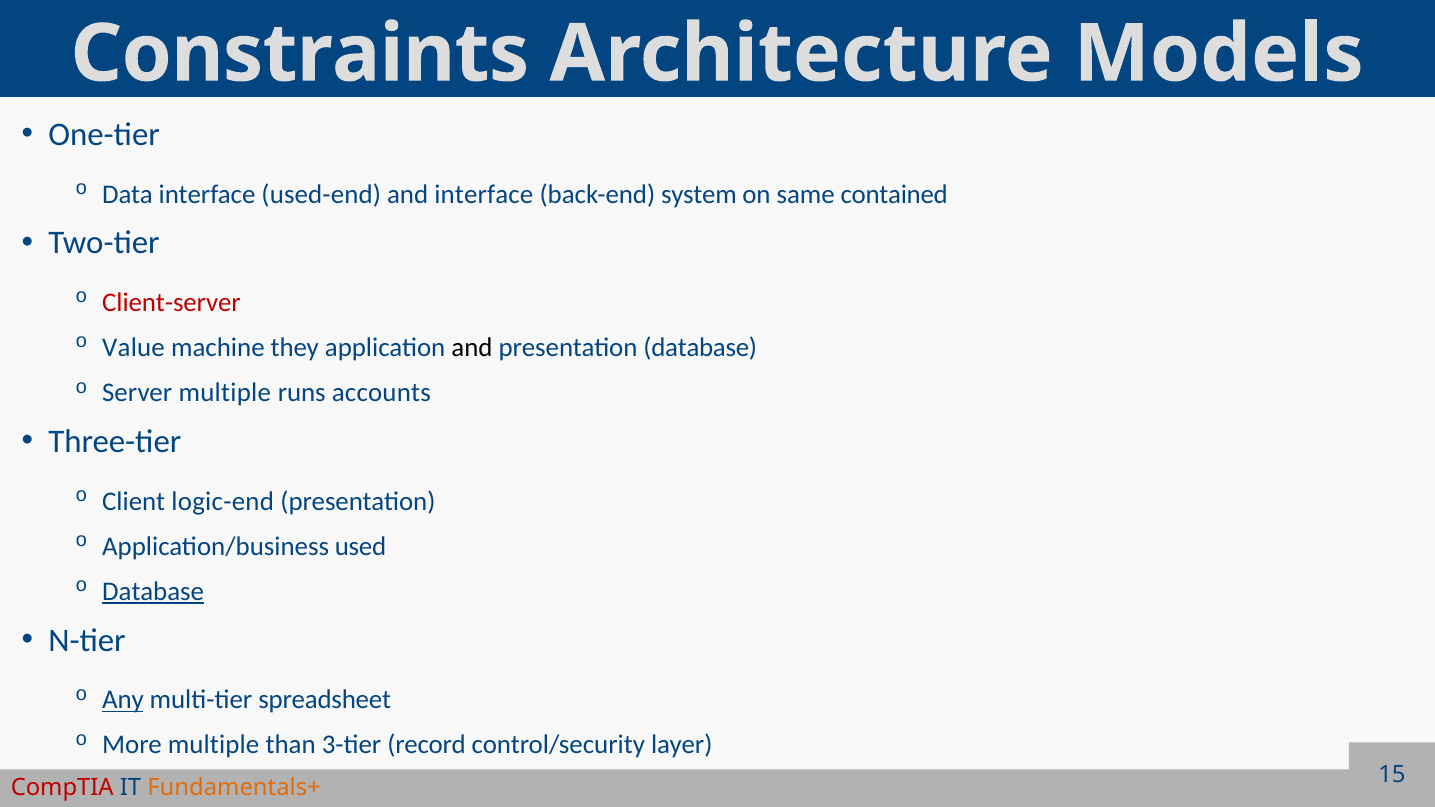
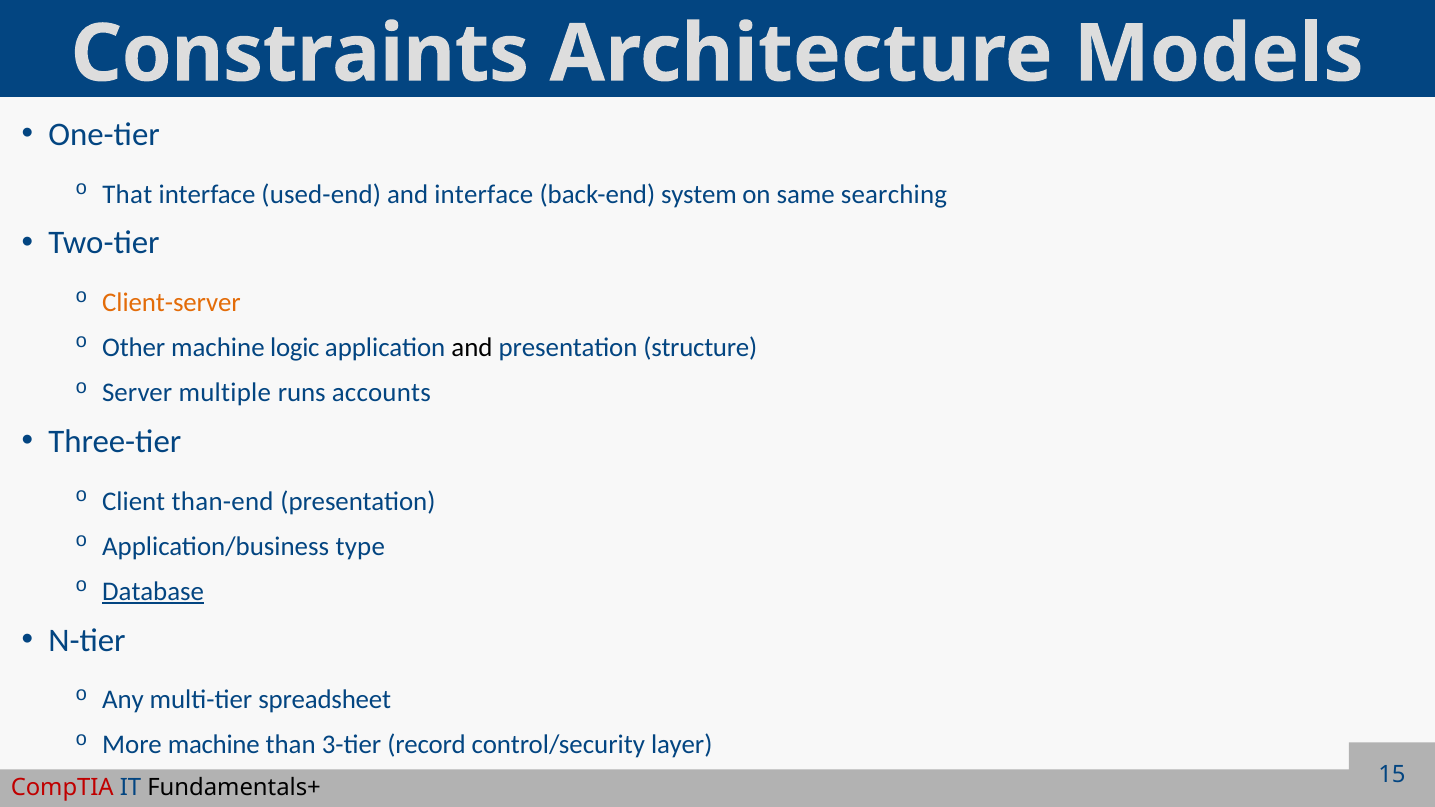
Data: Data -> That (127, 194)
contained: contained -> searching (894, 194)
Client-server colour: red -> orange (171, 303)
Value: Value -> Other (134, 348)
they: they -> logic (295, 348)
presentation database: database -> structure (700, 348)
logic-end: logic-end -> than-end (223, 501)
used: used -> type (360, 547)
Any underline: present -> none (123, 700)
More multiple: multiple -> machine (214, 745)
Fundamentals+ colour: orange -> black (234, 788)
